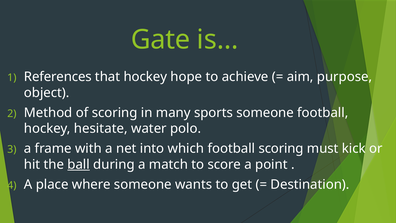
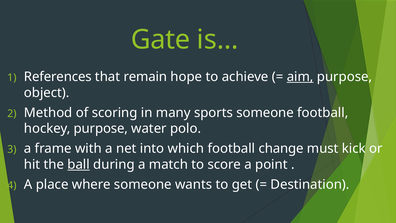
that hockey: hockey -> remain (145, 77)
aim underline: none -> present (300, 77)
hockey hesitate: hesitate -> purpose (101, 128)
football scoring: scoring -> change (281, 148)
